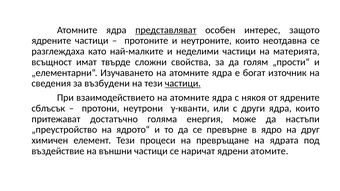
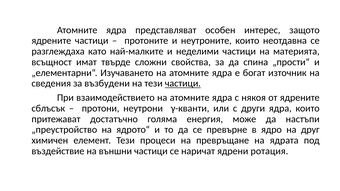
представляват underline: present -> none (166, 30)
голям: голям -> спина (256, 62)
атомите: атомите -> ротация (269, 151)
